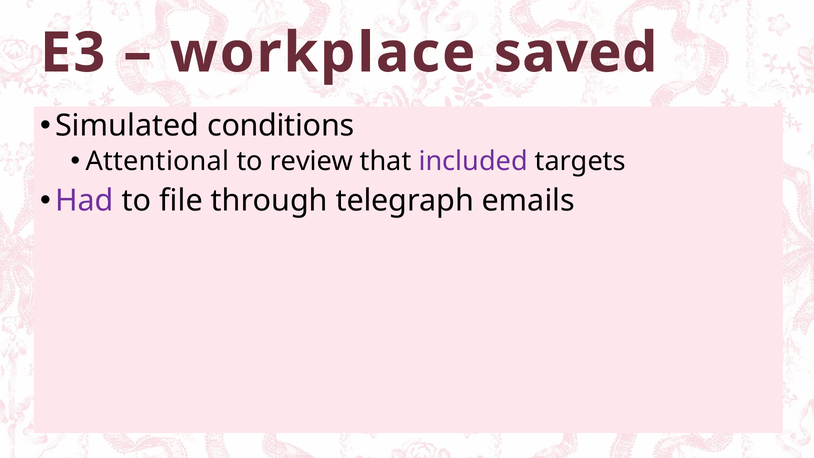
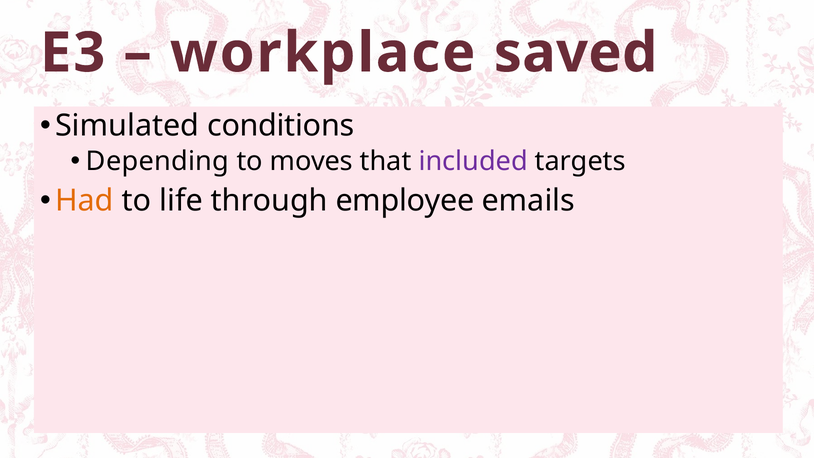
Attentional: Attentional -> Depending (158, 161)
review: review -> moves (311, 161)
Had colour: purple -> orange (85, 201)
file: file -> life (181, 201)
telegraph: telegraph -> employee (405, 201)
